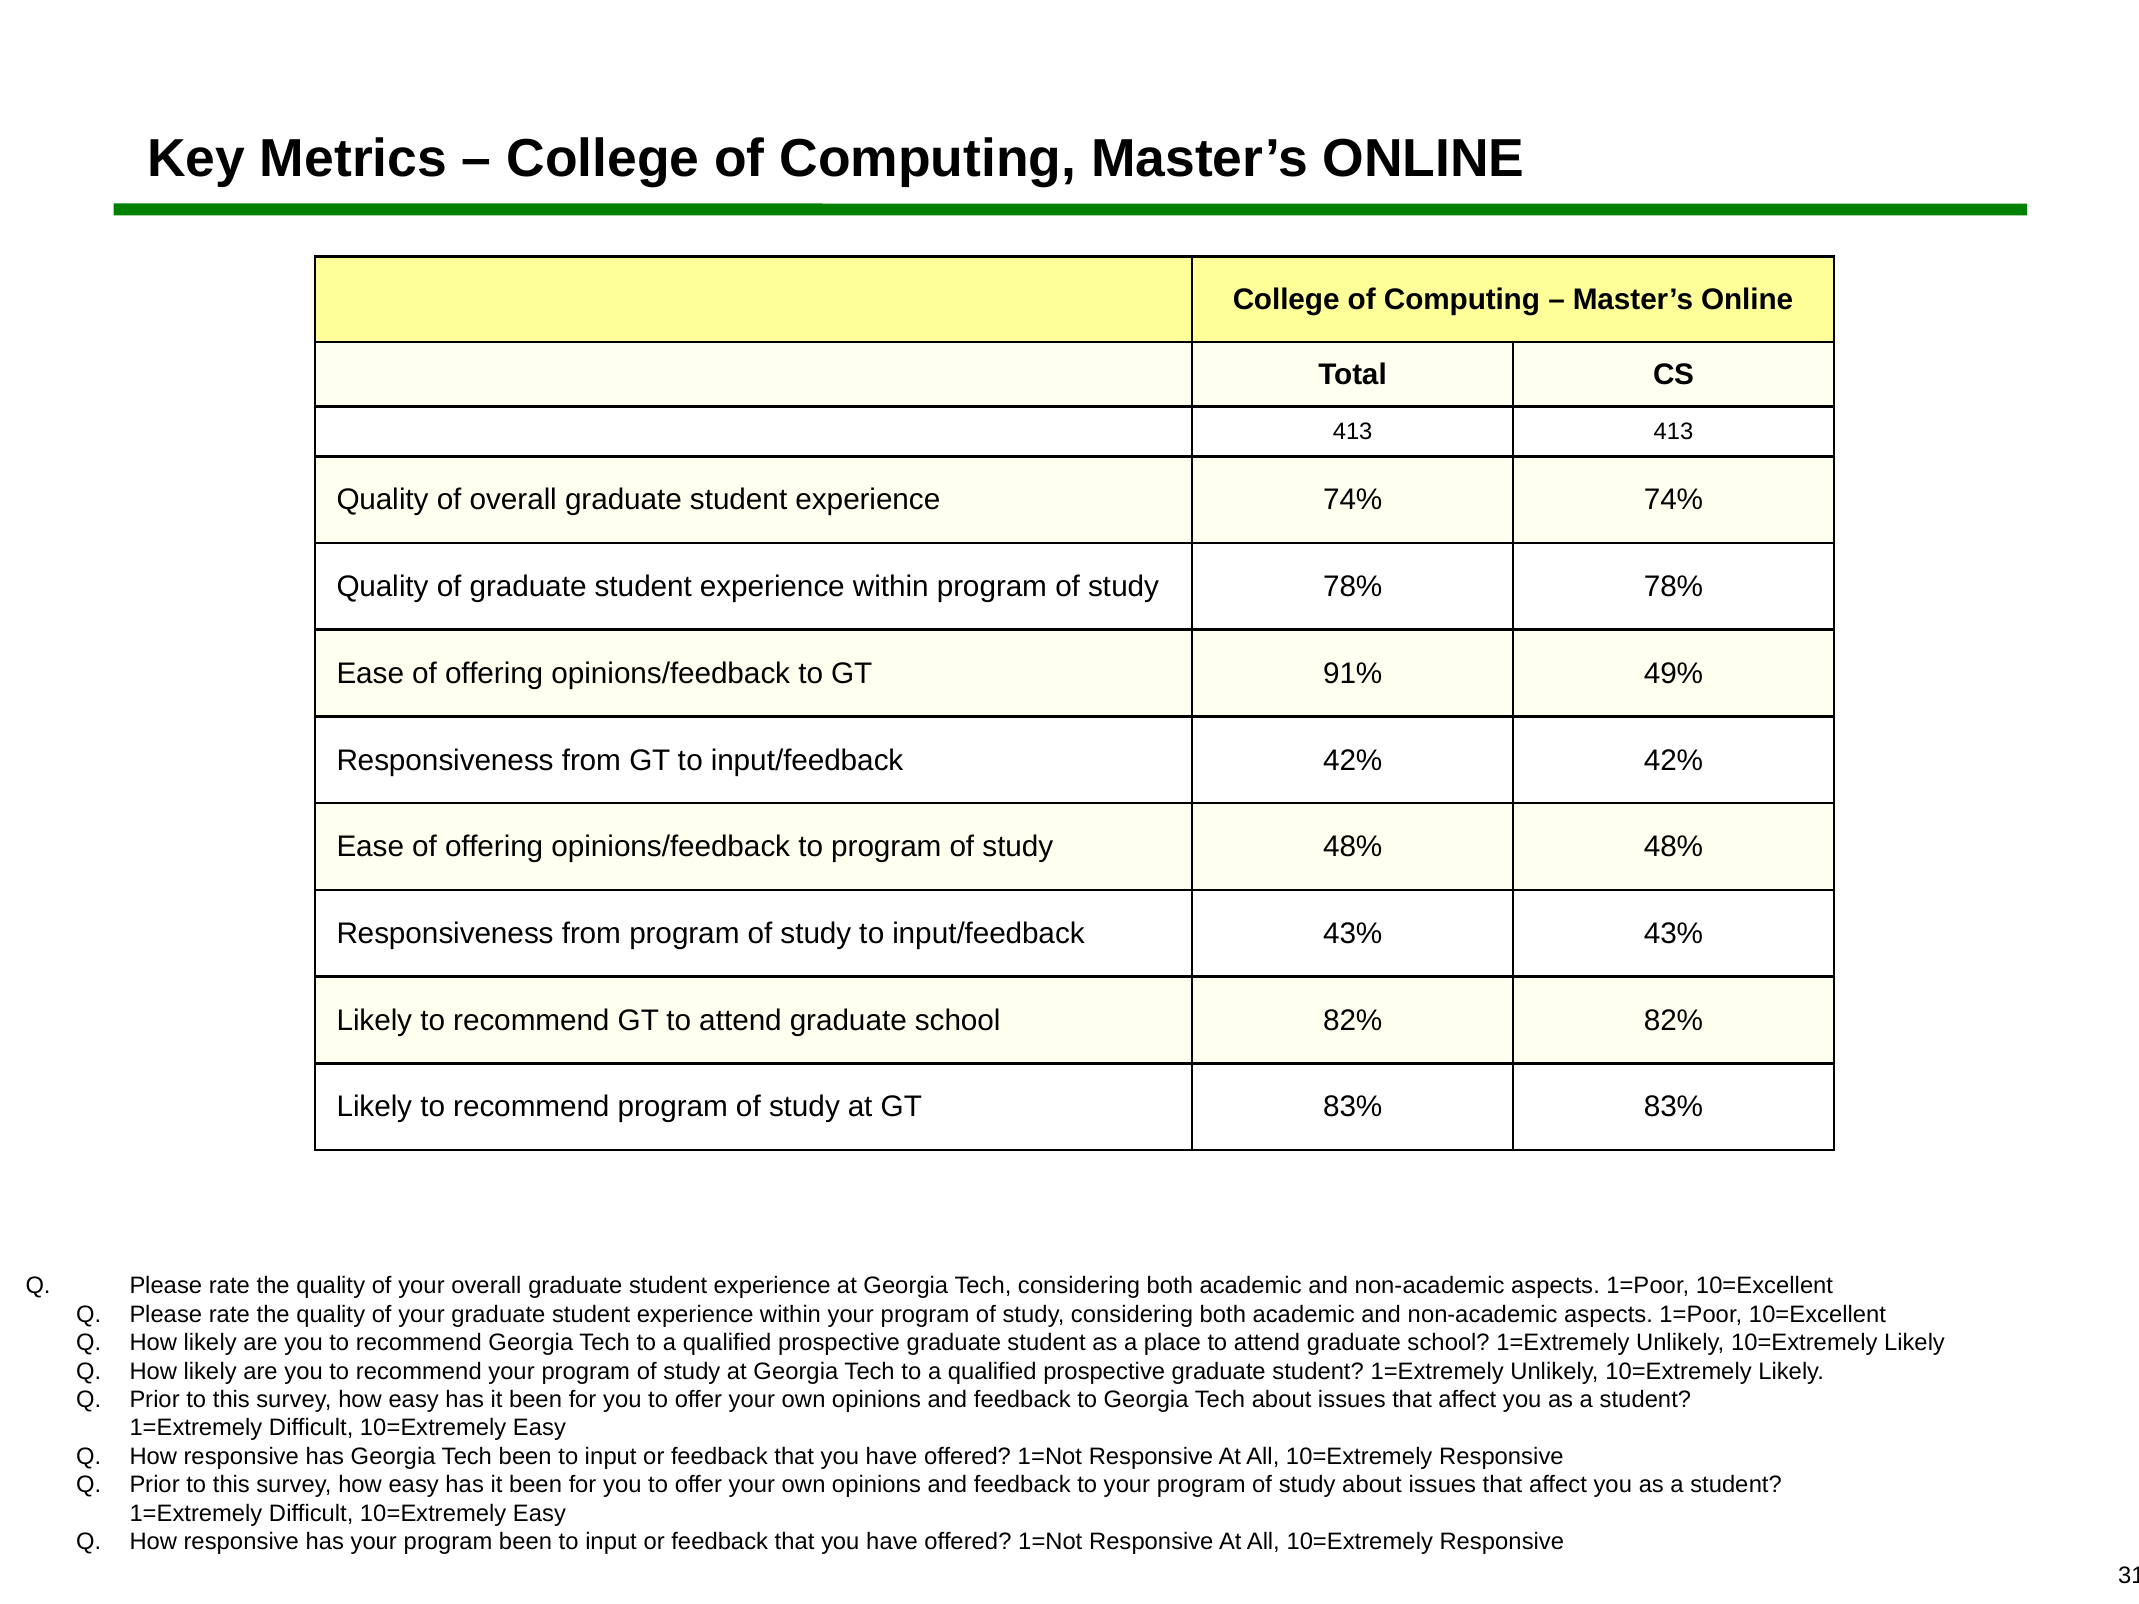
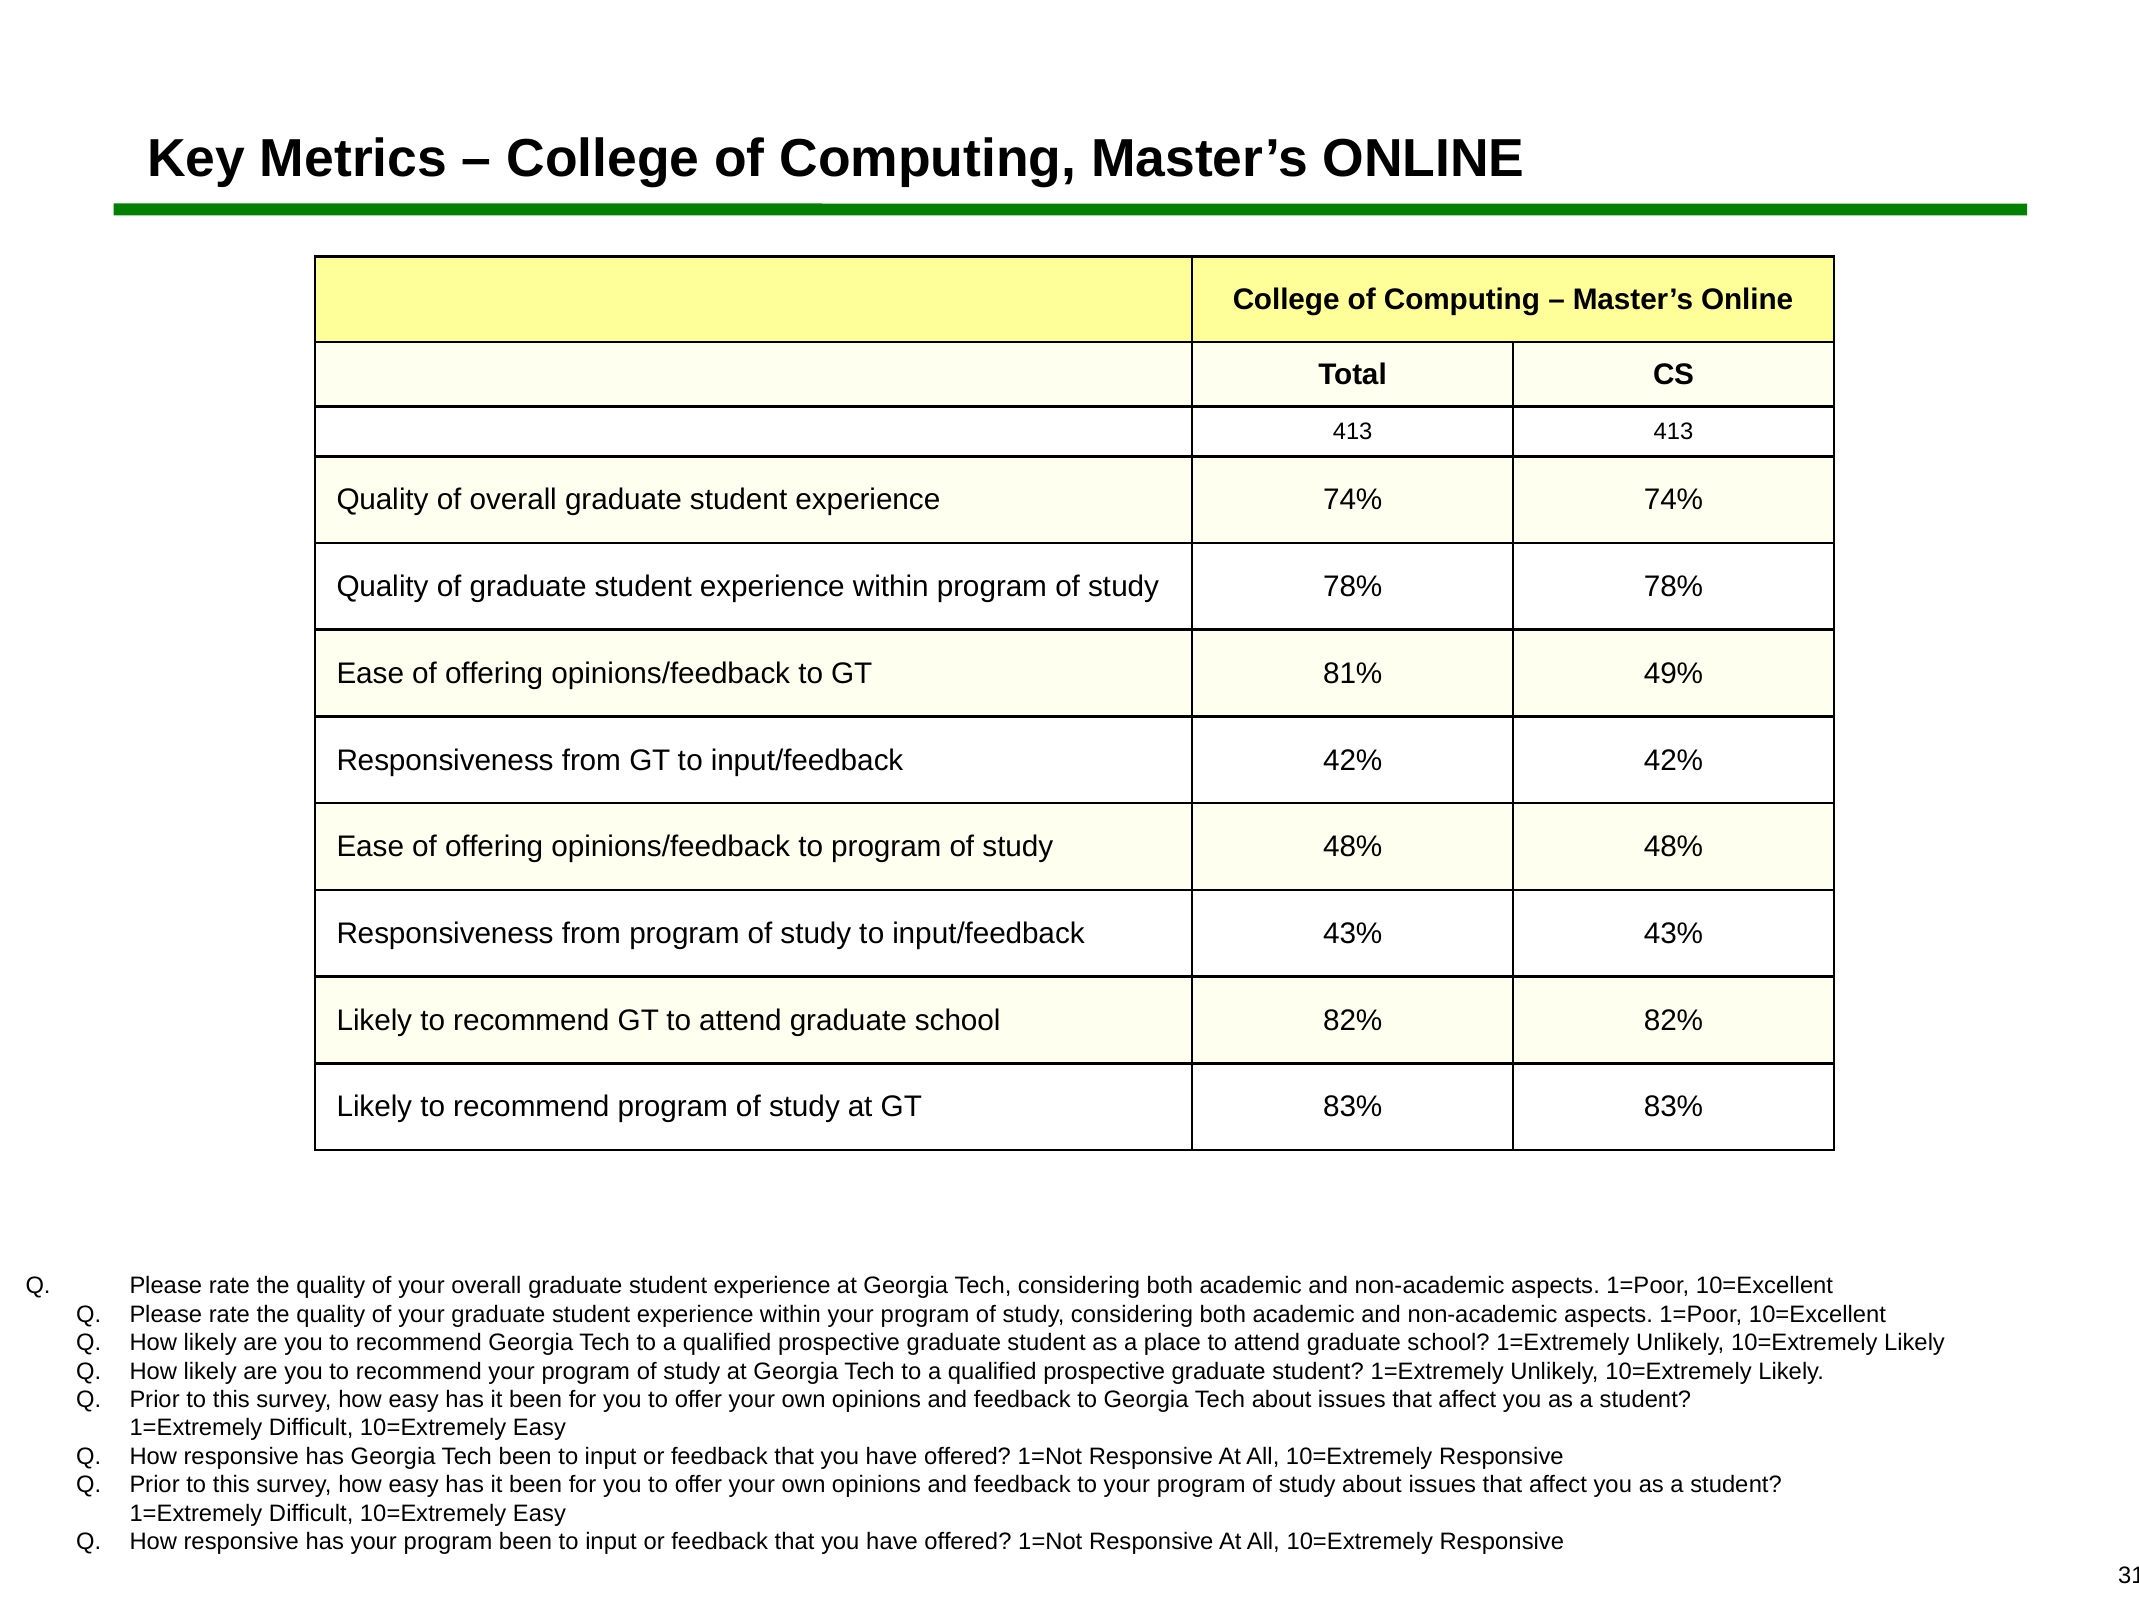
91%: 91% -> 81% (1353, 674)
